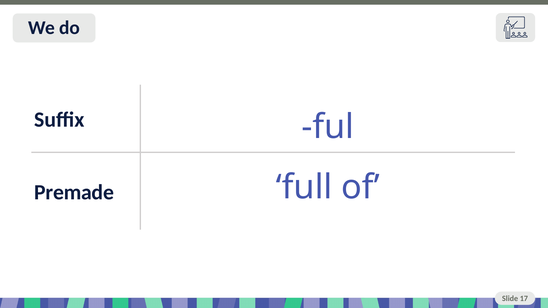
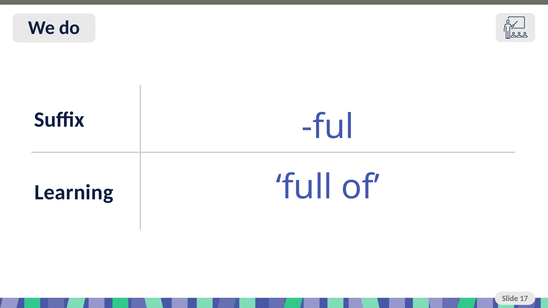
Premade: Premade -> Learning (74, 192)
